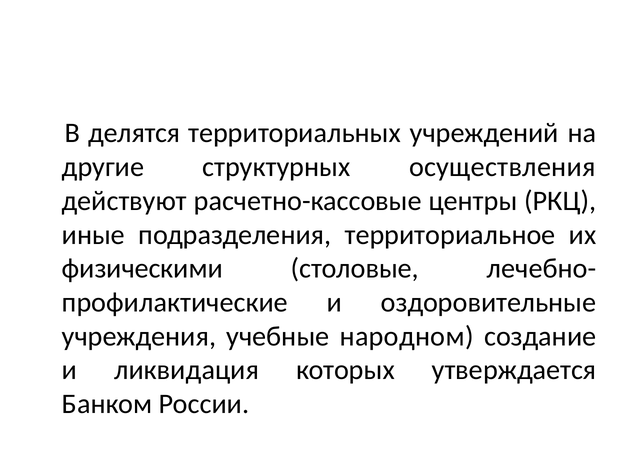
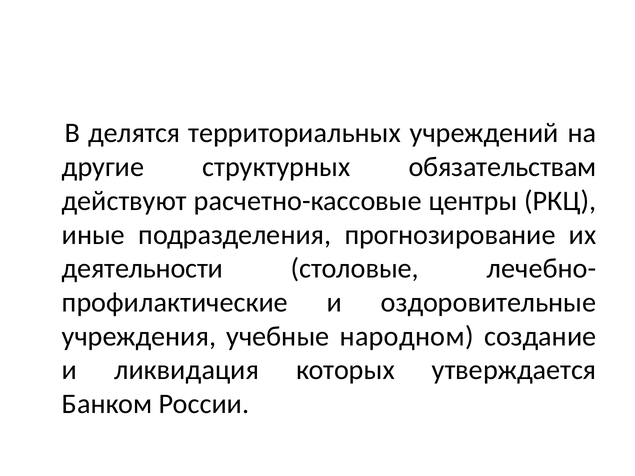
осуществления: осуществления -> обязательствам (503, 167)
территориальное: территориальное -> прогнозирование (450, 235)
физическими: физическими -> деятельности (142, 269)
